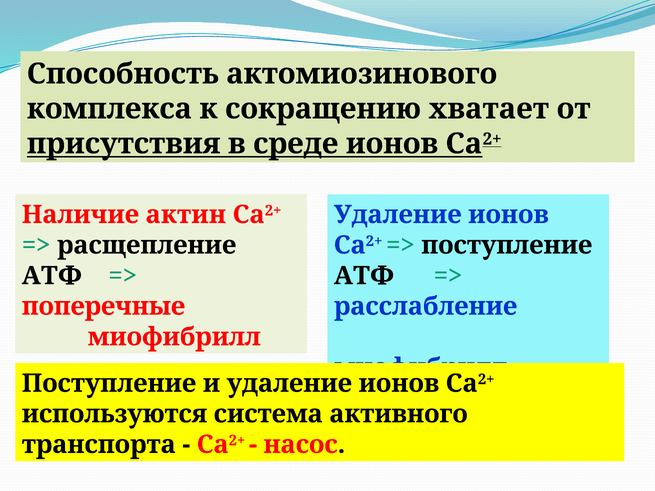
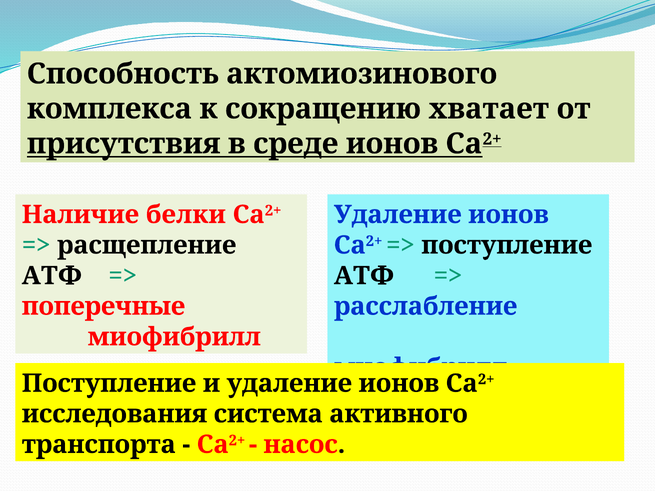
актин: актин -> белки (186, 215)
используются: используются -> исследования (114, 414)
